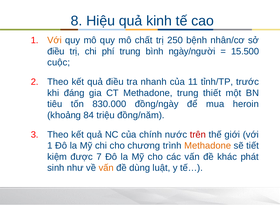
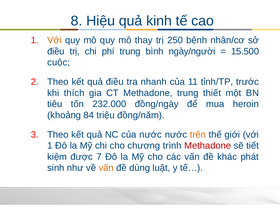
chất: chất -> thay (144, 40)
đáng: đáng -> thích (74, 93)
830.000: 830.000 -> 232.000 (109, 104)
của chính: chính -> nước (151, 135)
trên colour: red -> orange (198, 135)
Methadone colour: orange -> red (208, 146)
